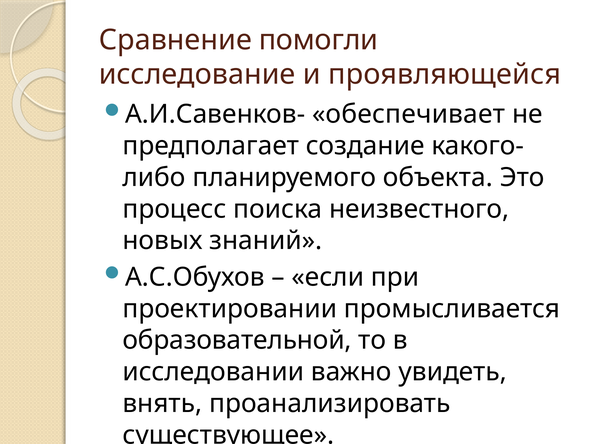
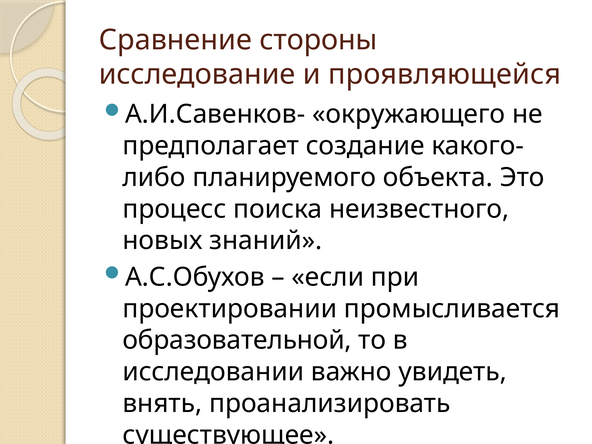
помогли: помогли -> стороны (318, 40)
обеспечивает: обеспечивает -> окружающего (409, 114)
